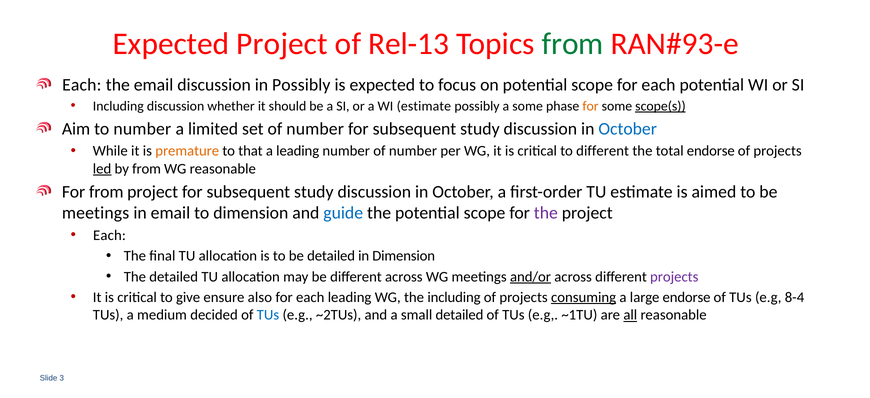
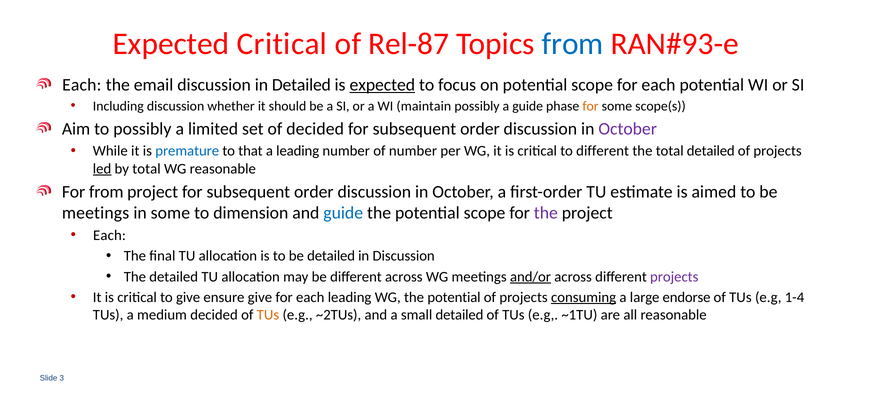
Expected Project: Project -> Critical (282, 44)
Rel-13: Rel-13 -> Rel-87 (409, 44)
from colour: green -> blue (573, 44)
in Possibly: Possibly -> Detailed (301, 85)
expected underline: none -> present (382, 85)
WI estimate: estimate -> maintain (424, 106)
a some: some -> guide (528, 106)
scope(s underline: present -> none (660, 106)
to number: number -> possibly (142, 129)
set of number: number -> decided (315, 129)
study: study -> order (480, 129)
October colour: blue -> purple (628, 129)
premature colour: orange -> blue (187, 151)
total endorse: endorse -> detailed (711, 151)
by from: from -> total (146, 169)
project for subsequent study: study -> order (314, 192)
in email: email -> some (170, 213)
in Dimension: Dimension -> Discussion (404, 256)
ensure also: also -> give (260, 297)
WG the including: including -> potential (454, 297)
8-4: 8-4 -> 1-4 (795, 297)
TUs colour: blue -> orange (268, 315)
all underline: present -> none (630, 315)
